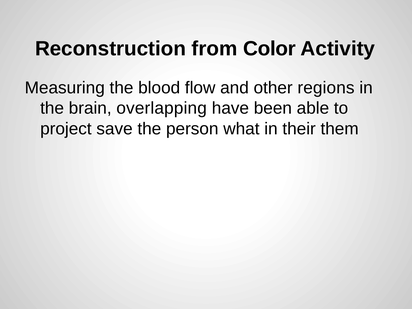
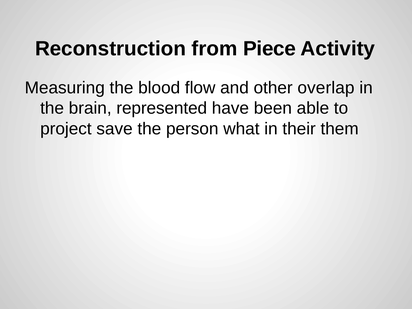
Color: Color -> Piece (270, 49)
regions: regions -> overlap (326, 88)
overlapping: overlapping -> represented (162, 108)
